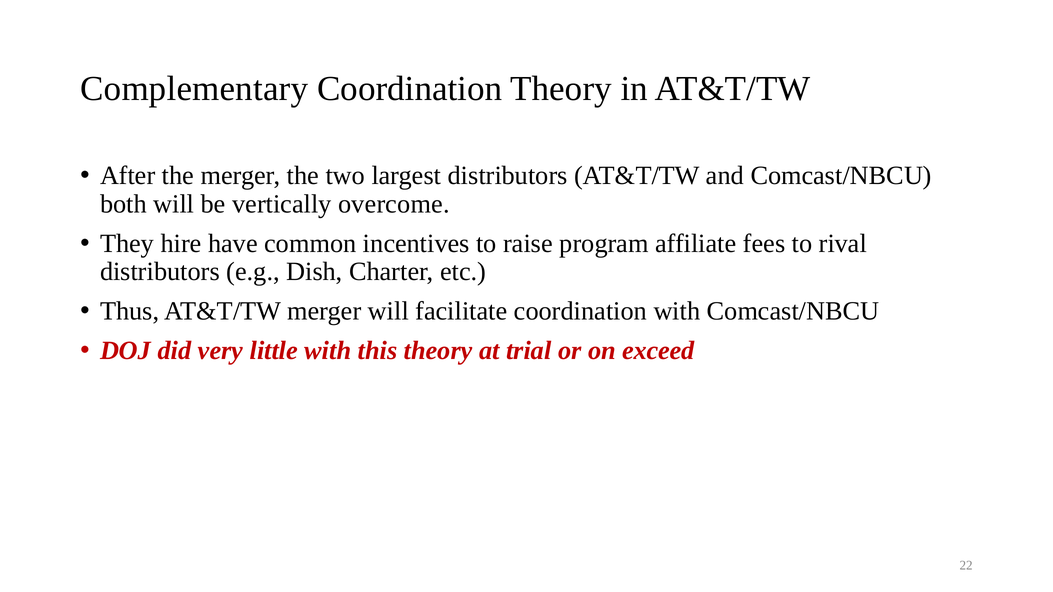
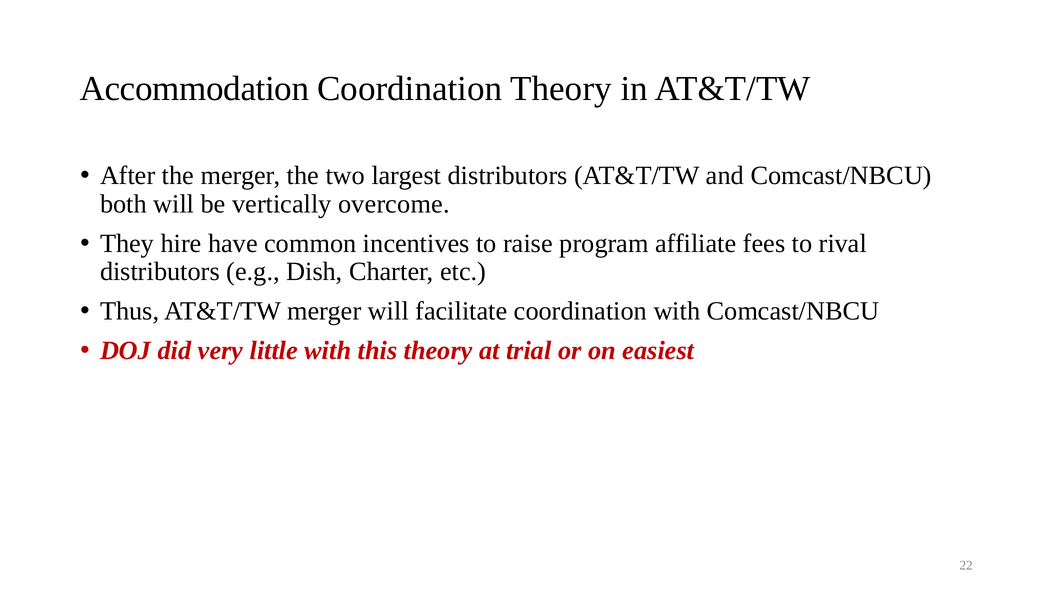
Complementary: Complementary -> Accommodation (194, 89)
exceed: exceed -> easiest (658, 351)
